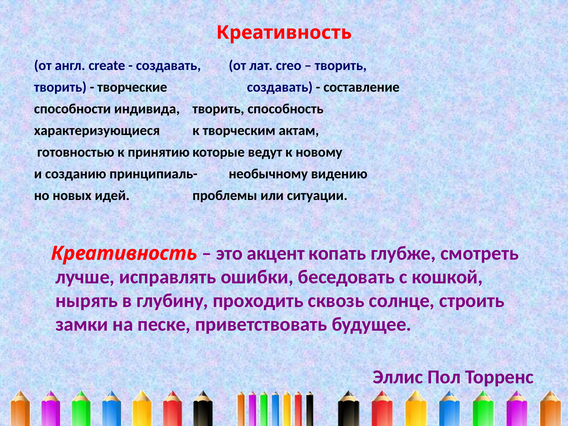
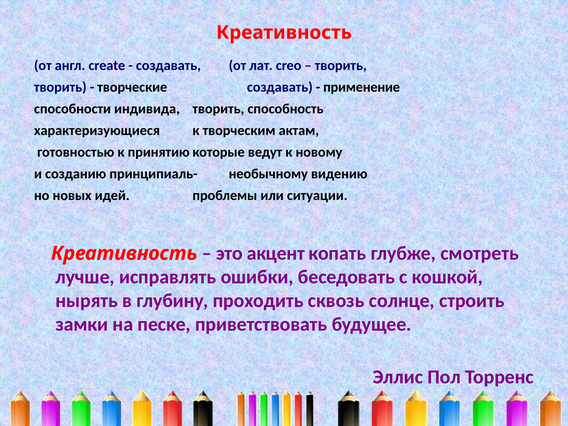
составление: составление -> применение (362, 87)
